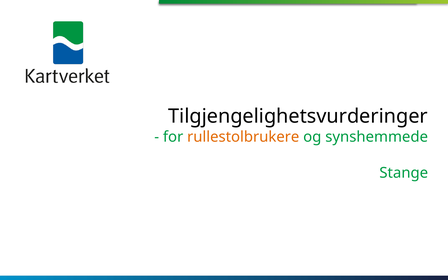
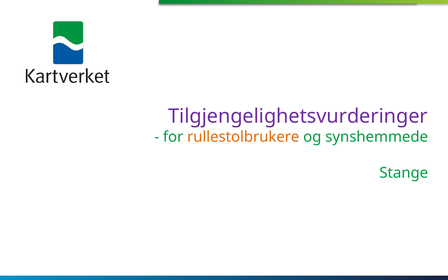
Tilgjengelighetsvurderinger colour: black -> purple (298, 116)
